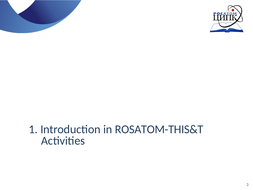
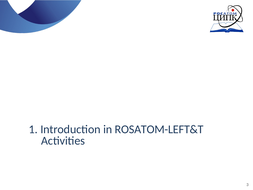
ROSATOM-THIS&T: ROSATOM-THIS&T -> ROSATOM-LEFT&T (159, 129)
